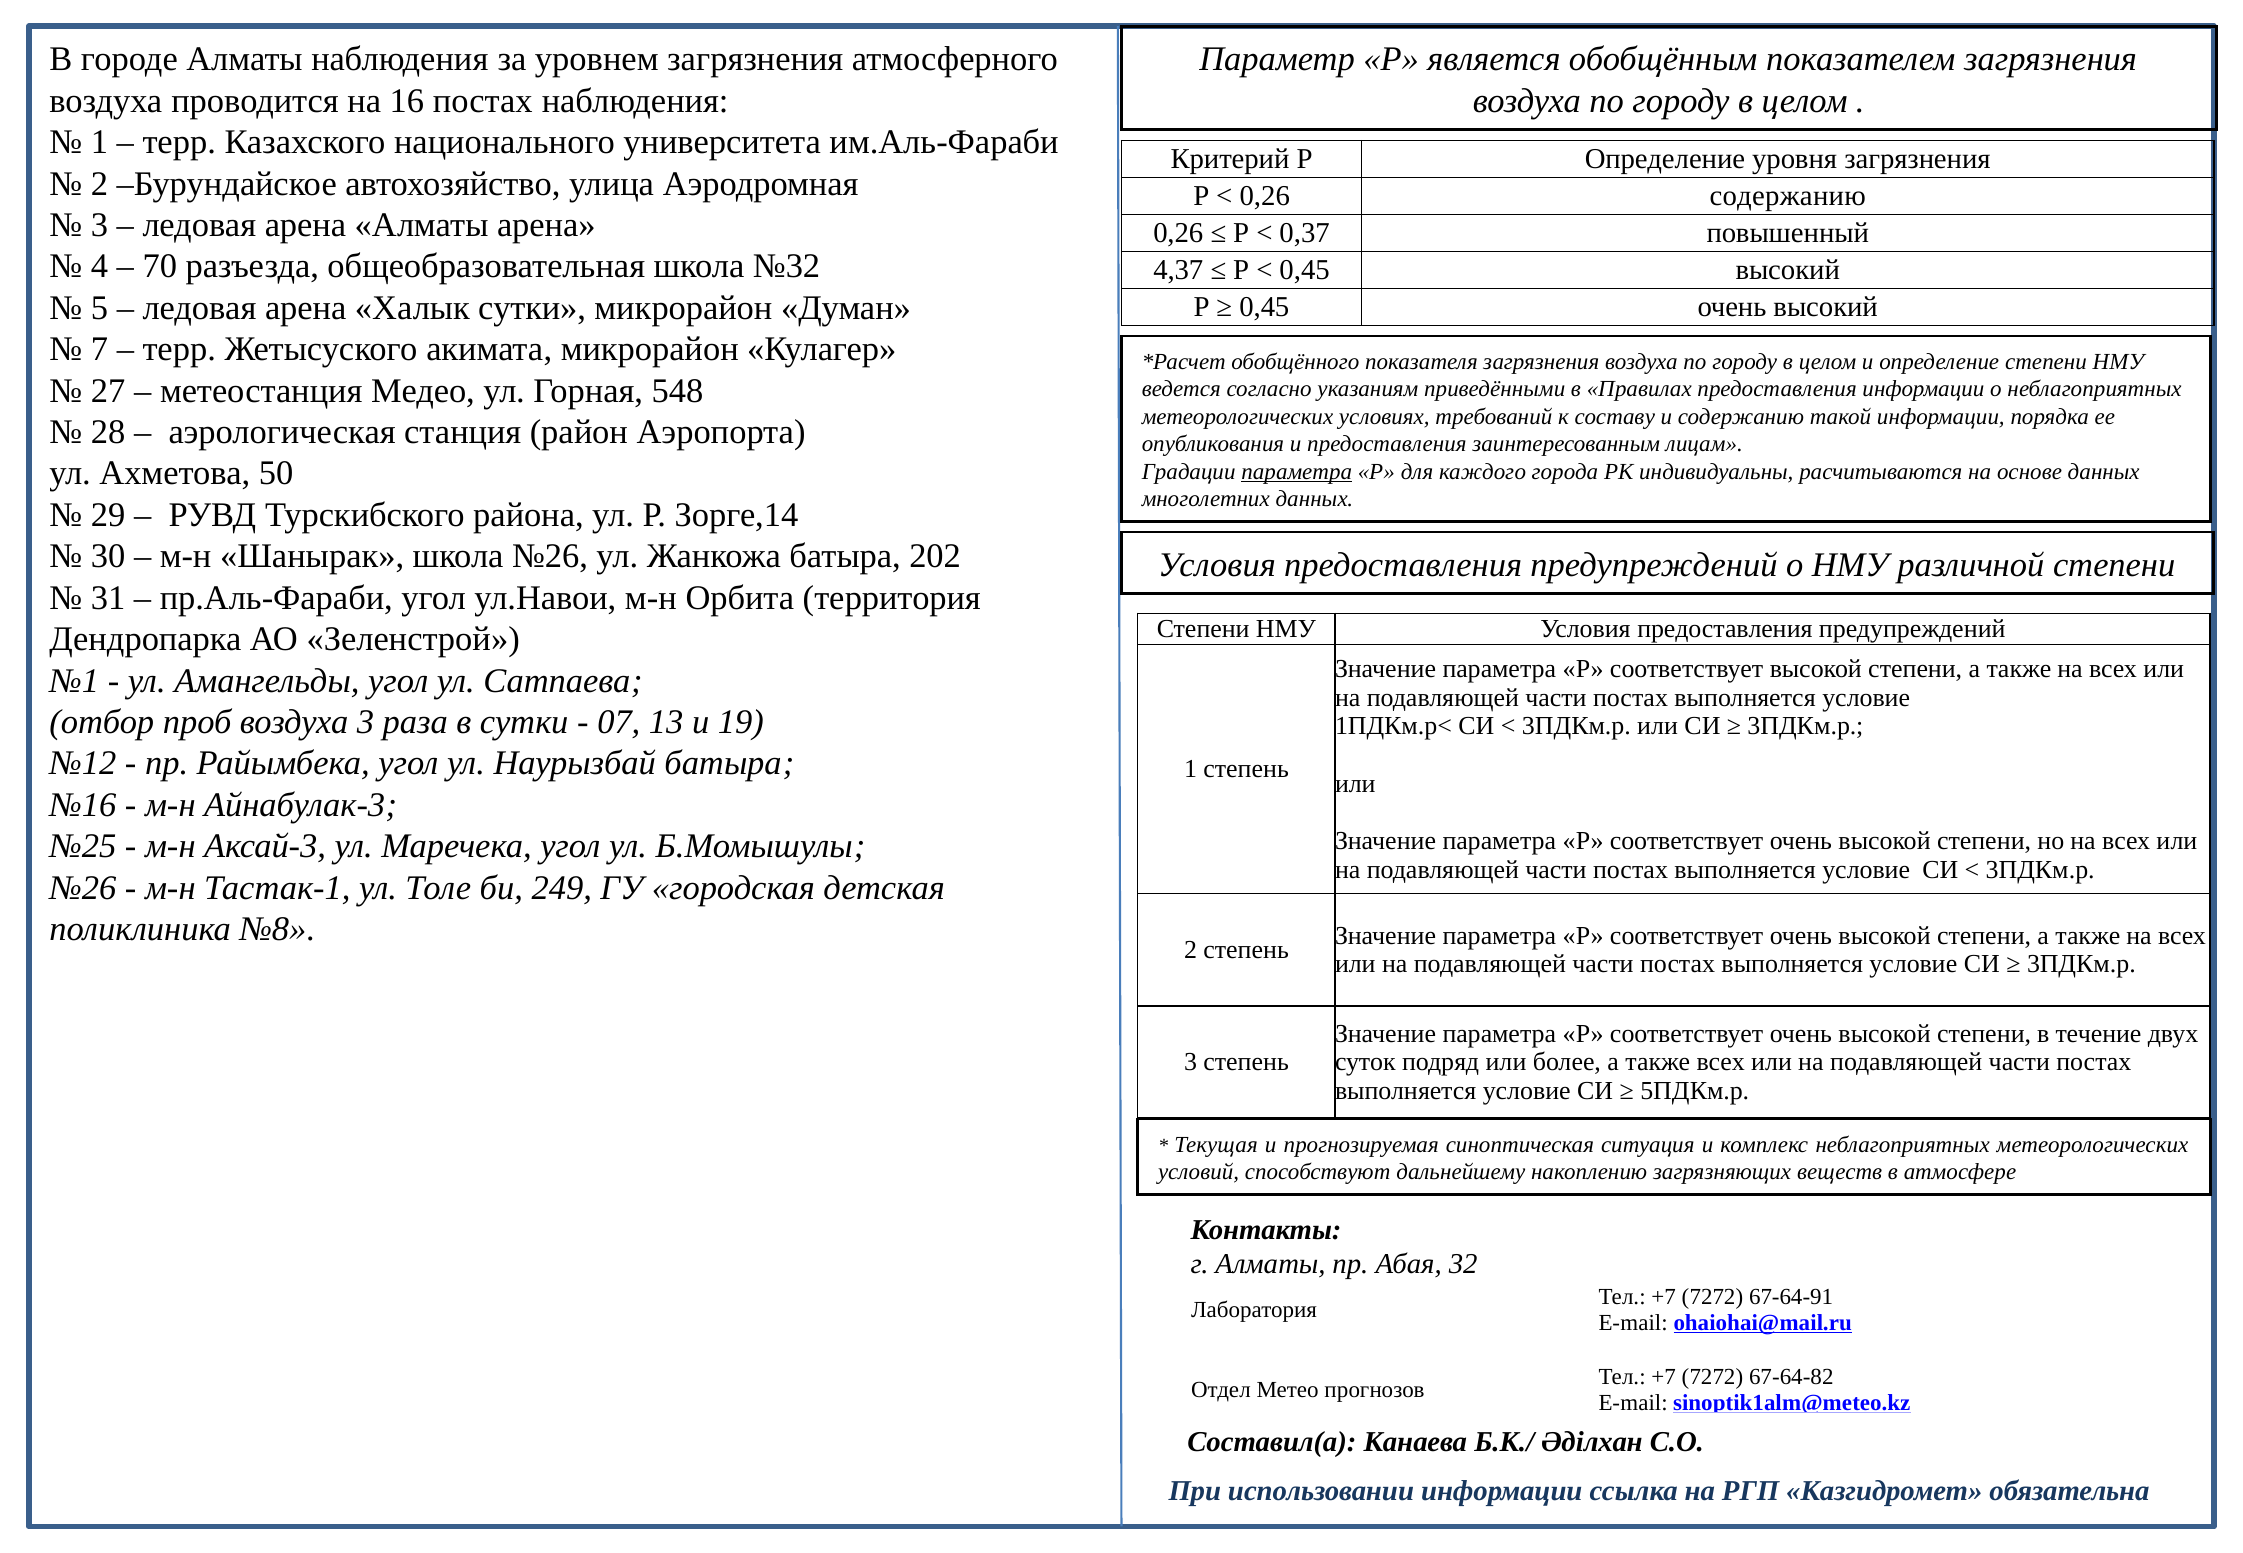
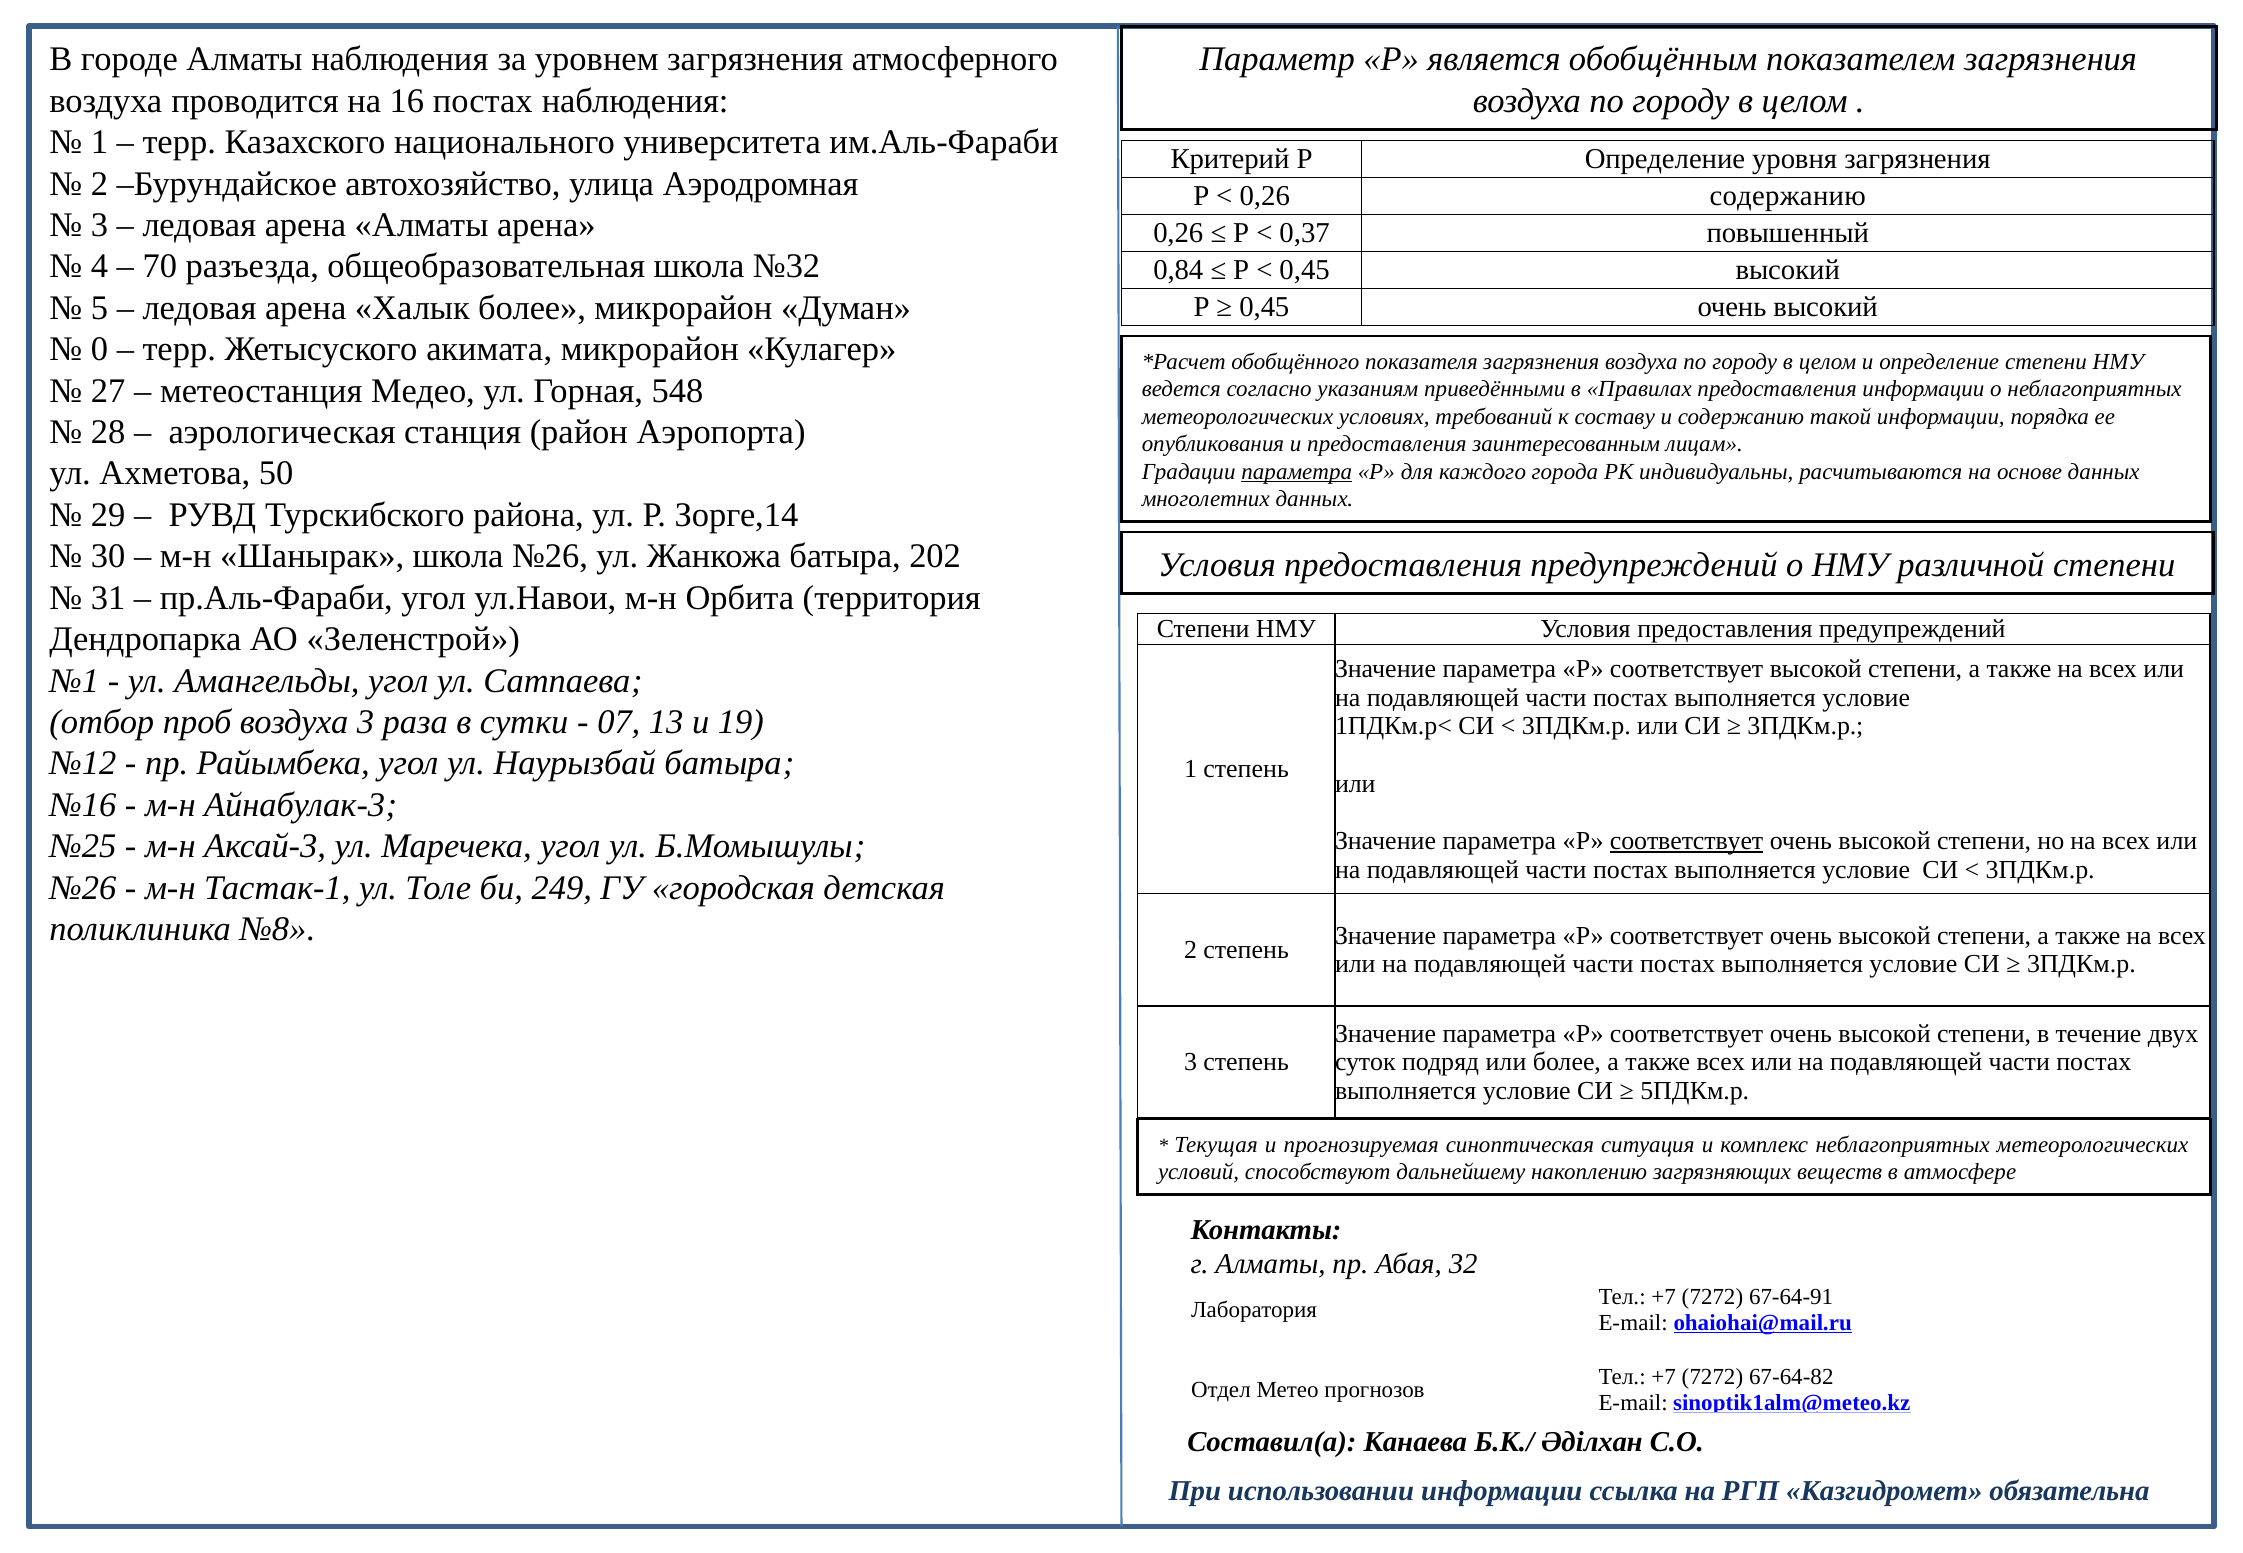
4,37: 4,37 -> 0,84 (1178, 270)
Халык сутки: сутки -> более (532, 308)
7: 7 -> 0 (100, 349)
соответствует underline: none -> present (1687, 841)
